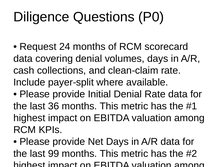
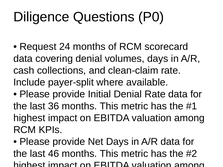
99: 99 -> 46 (54, 154)
